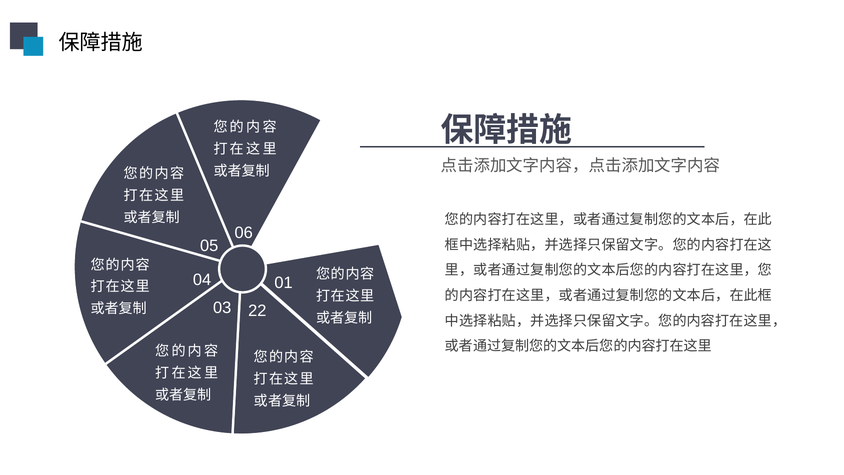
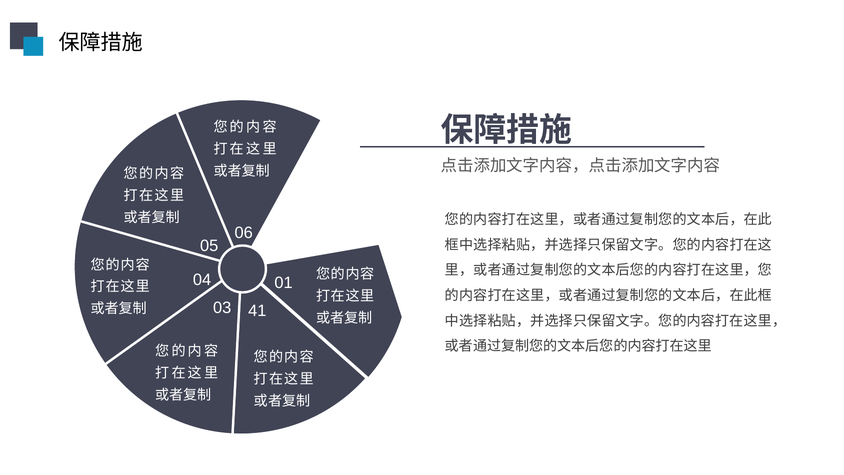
22: 22 -> 41 (257, 311)
